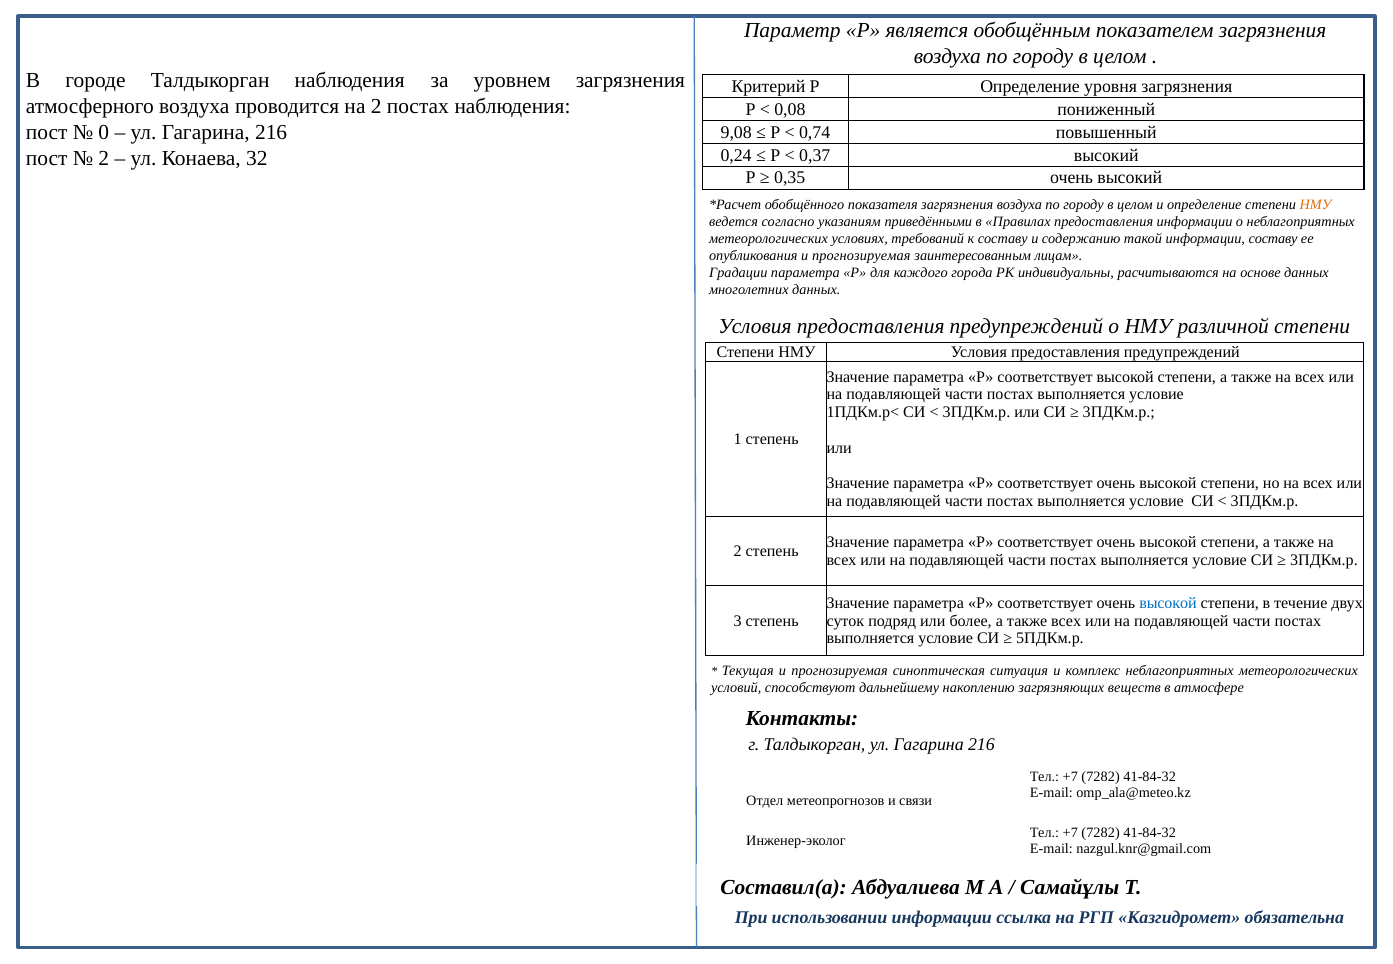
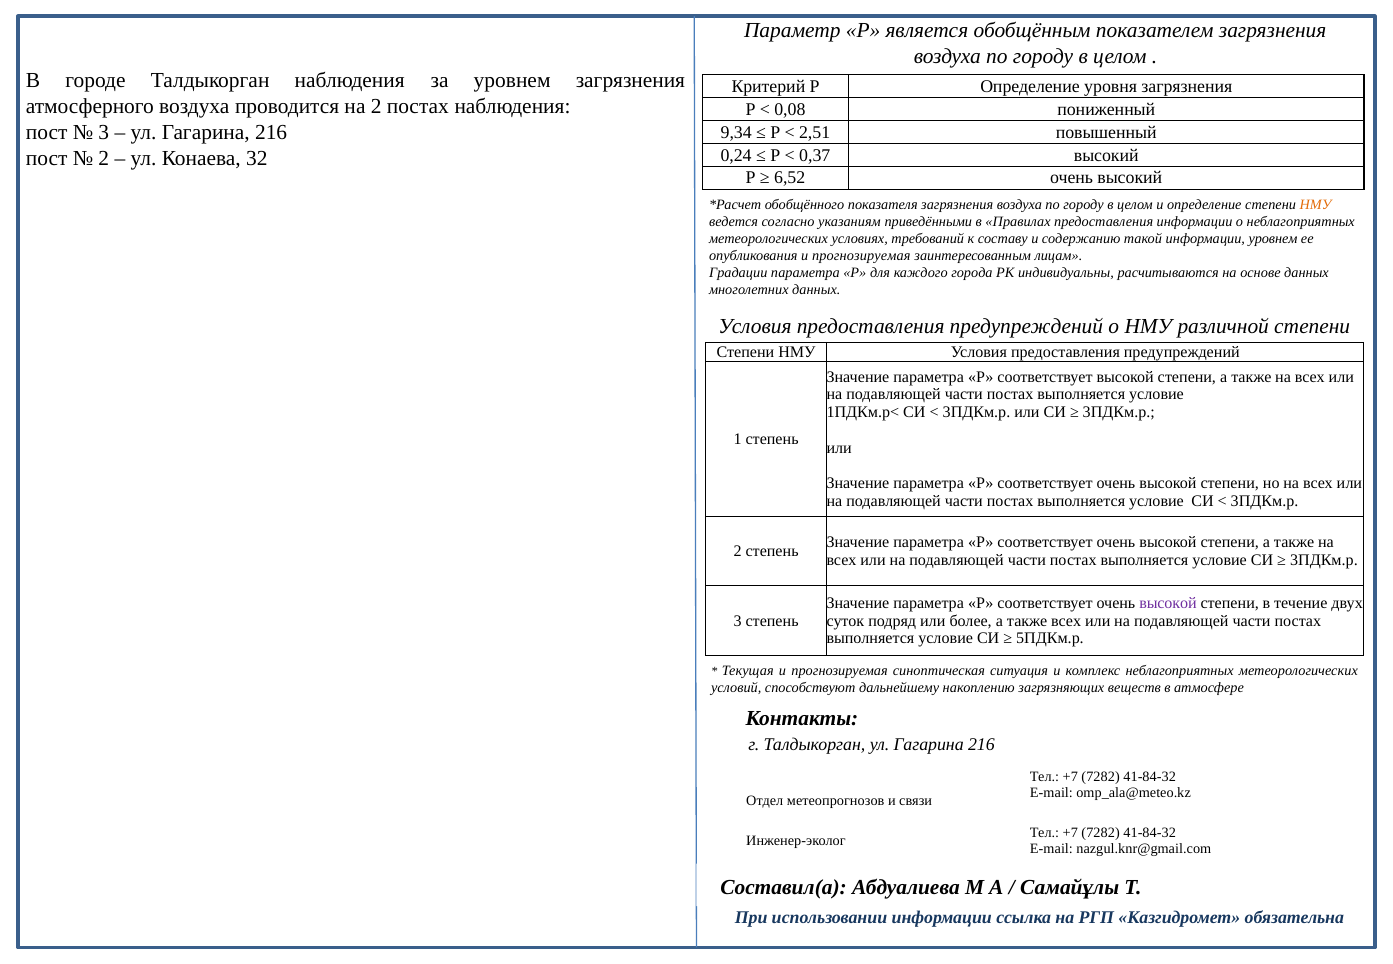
0: 0 -> 3 (104, 132)
9,08: 9,08 -> 9,34 (736, 132)
0,74: 0,74 -> 2,51 (815, 132)
0,35: 0,35 -> 6,52 (790, 178)
информации составу: составу -> уровнем (1273, 239)
высокой colour: blue -> purple (1168, 603)
